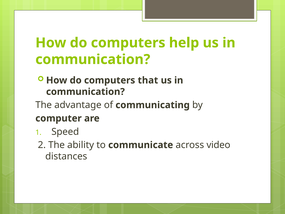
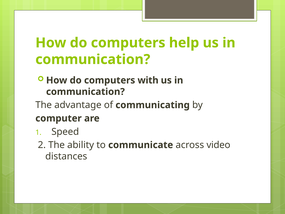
that: that -> with (148, 80)
